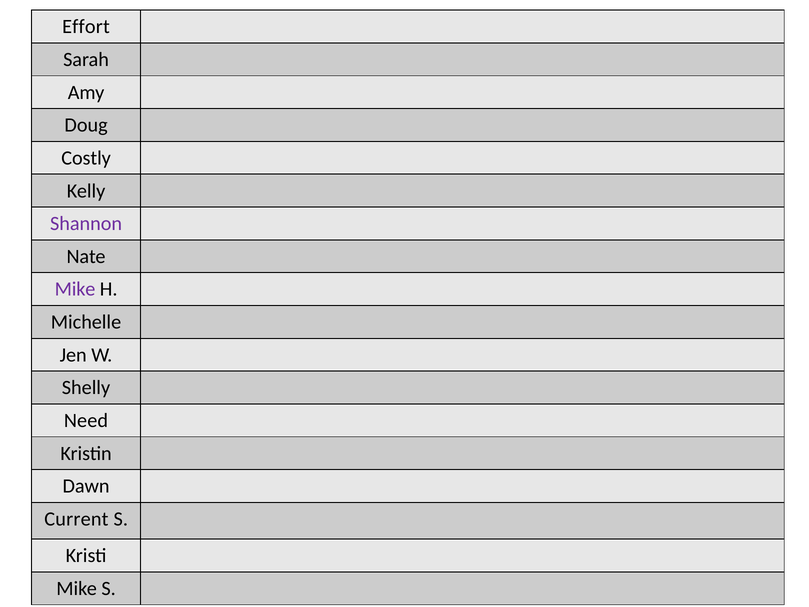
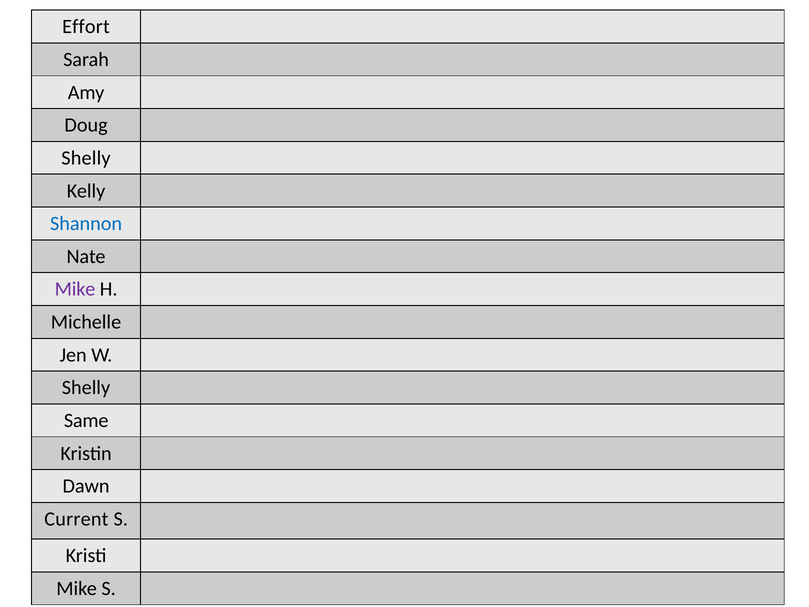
Costly: Costly -> Shelly (86, 158)
Shannon colour: purple -> blue (86, 224)
Need: Need -> Same (86, 420)
